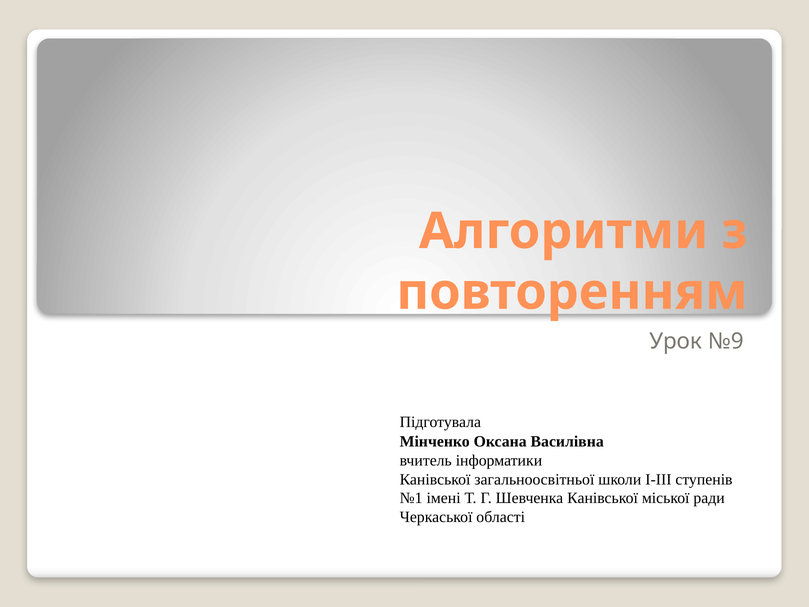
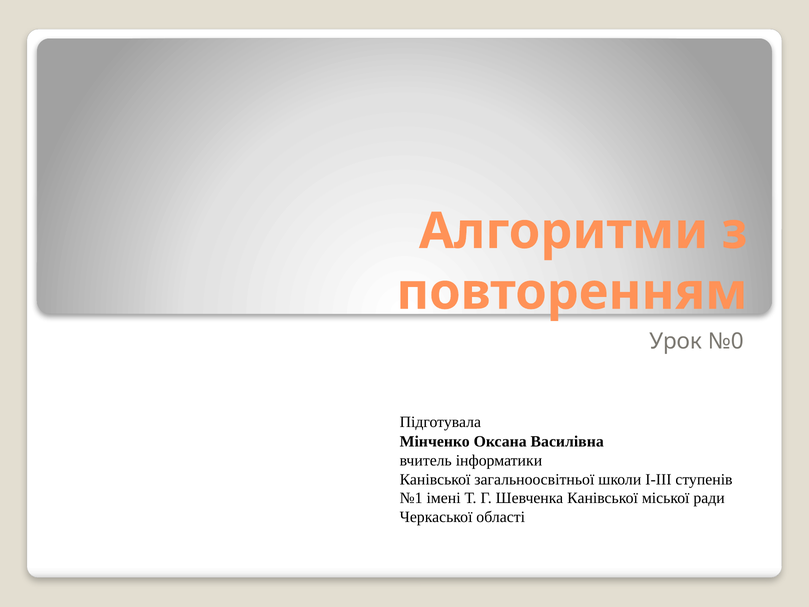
№9: №9 -> №0 (726, 341)
